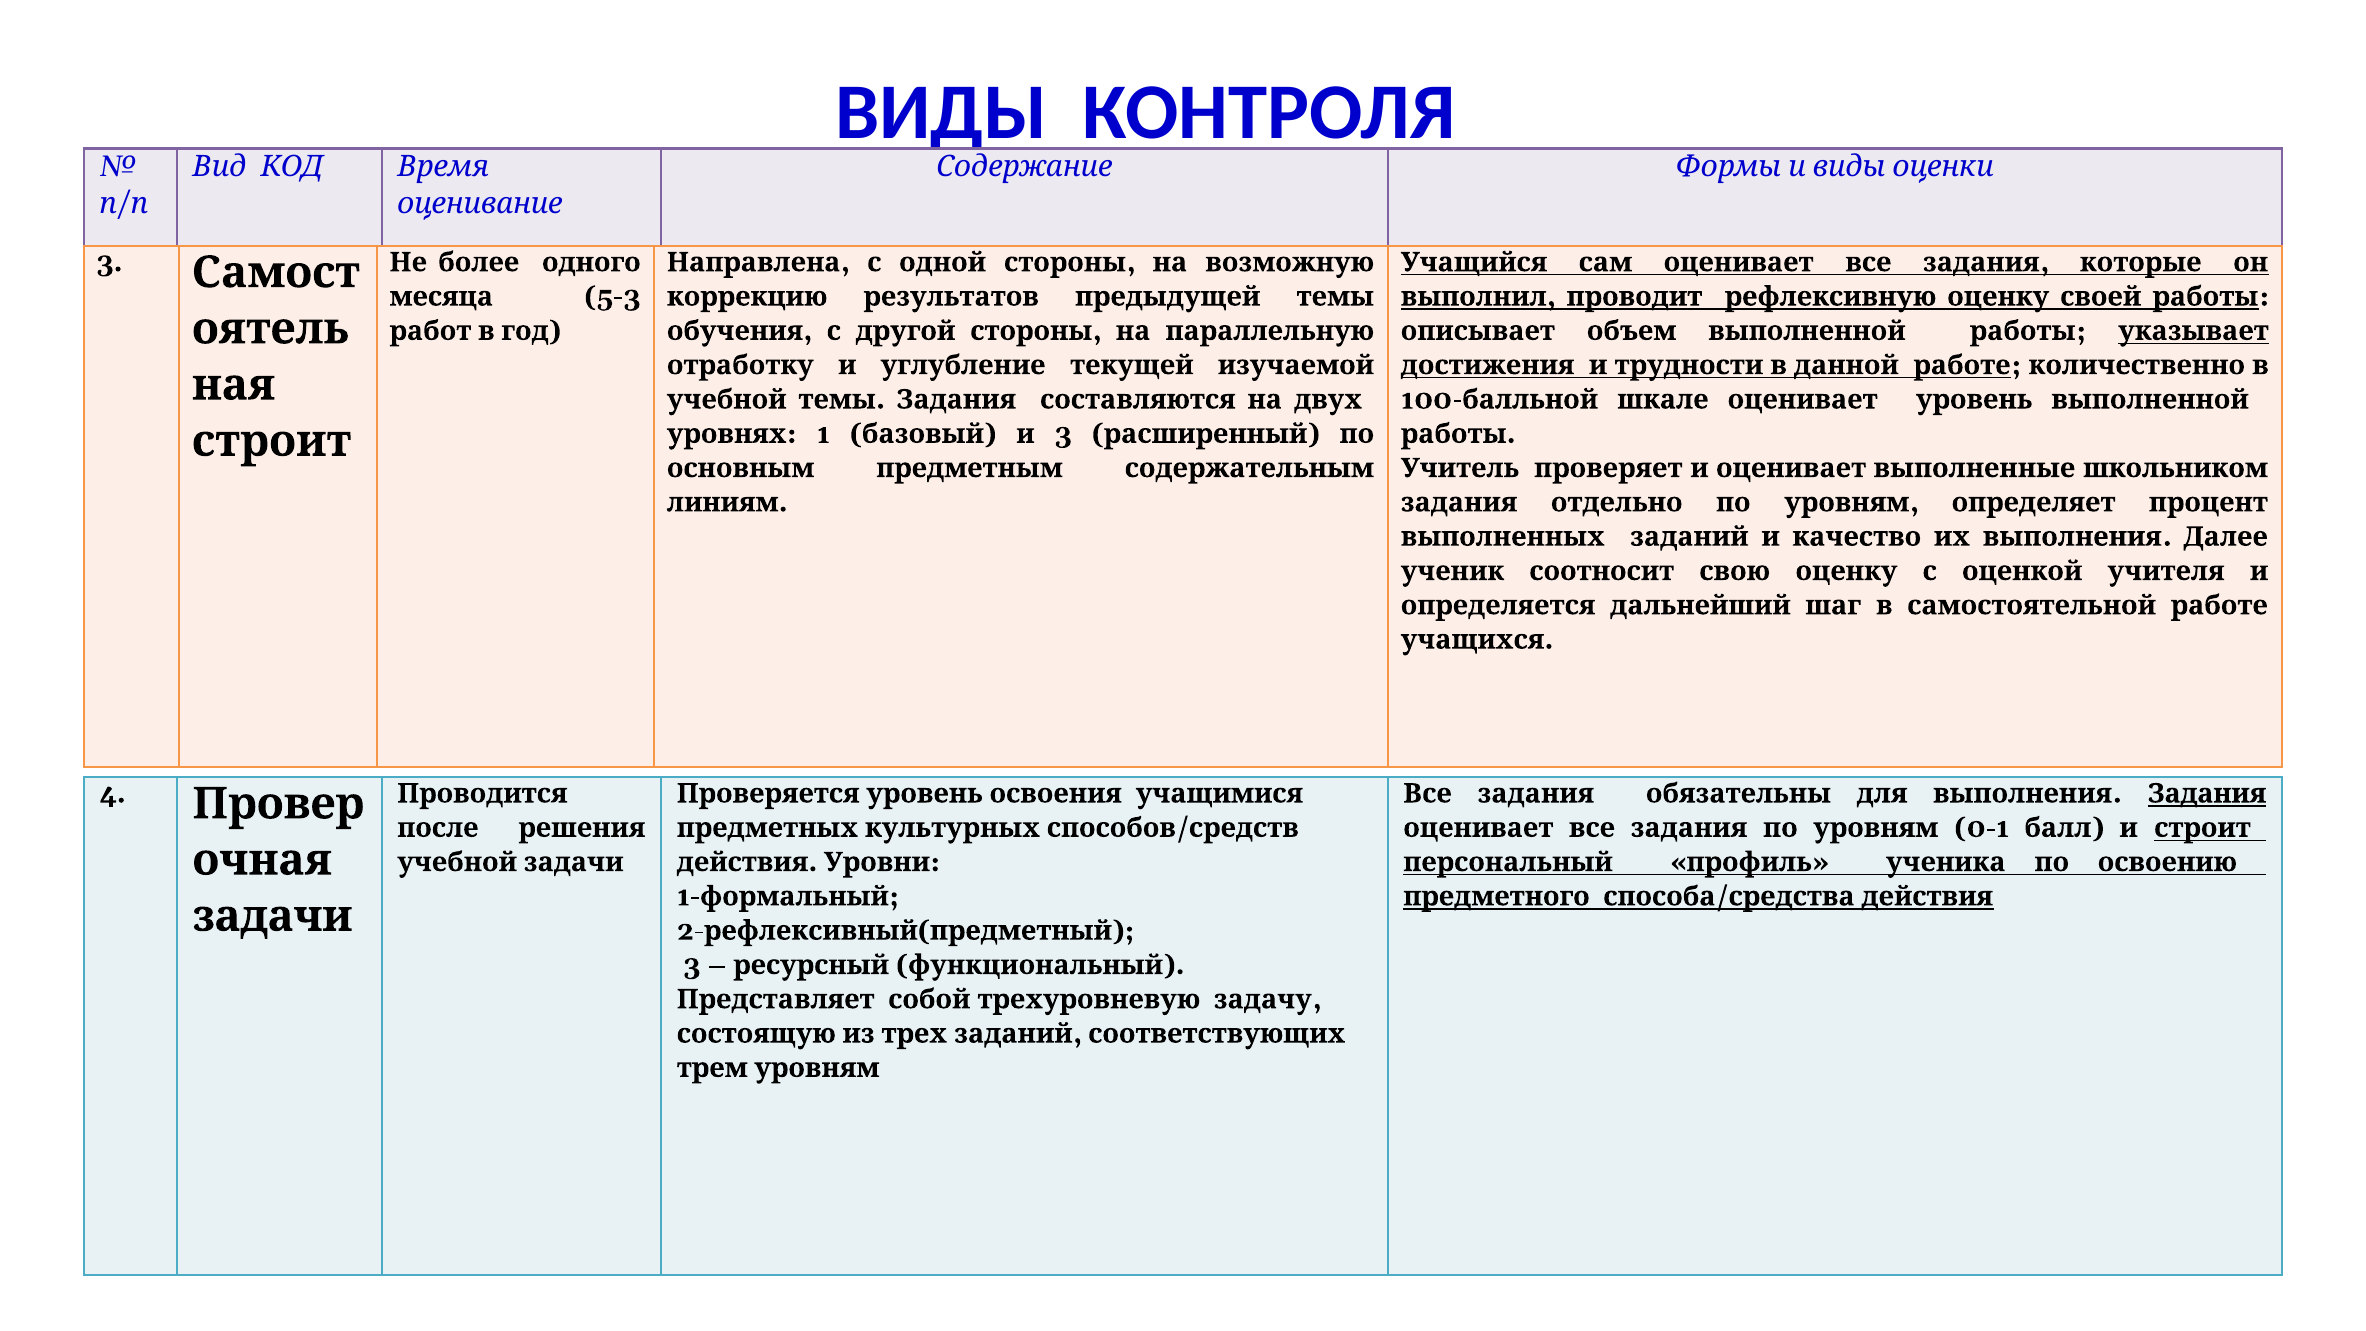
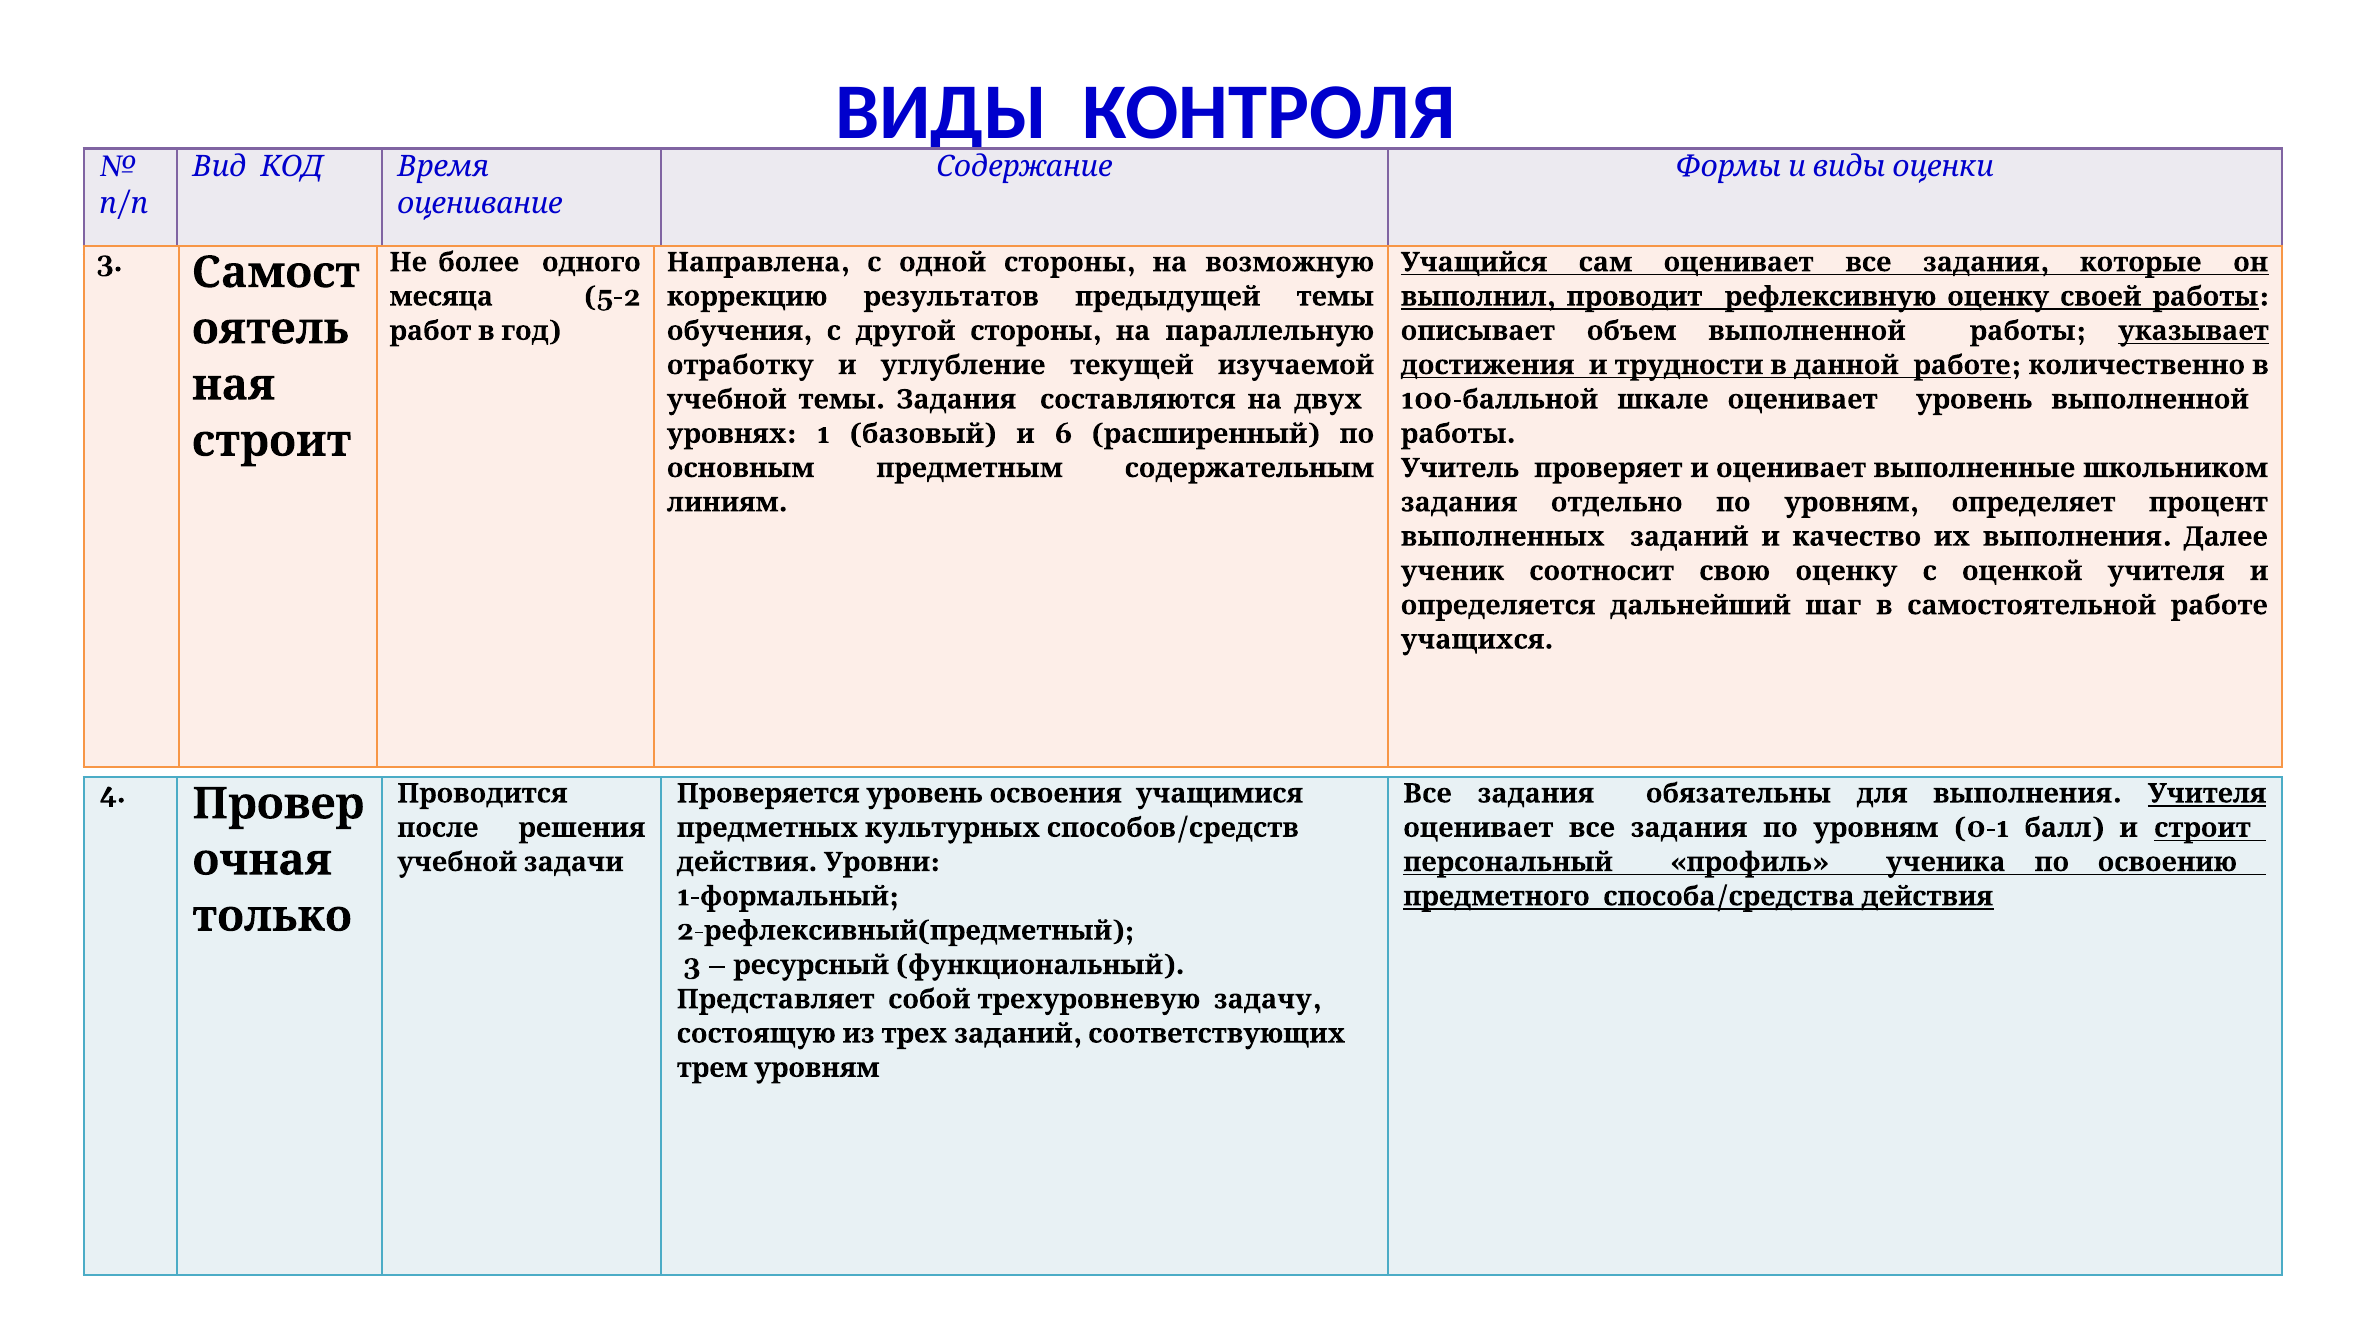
5-3: 5-3 -> 5-2 (613, 297)
3: 3 -> 6 (1064, 434)
выполнения Задания: Задания -> Учителя (2207, 793)
задачи: задачи -> только (272, 916)
